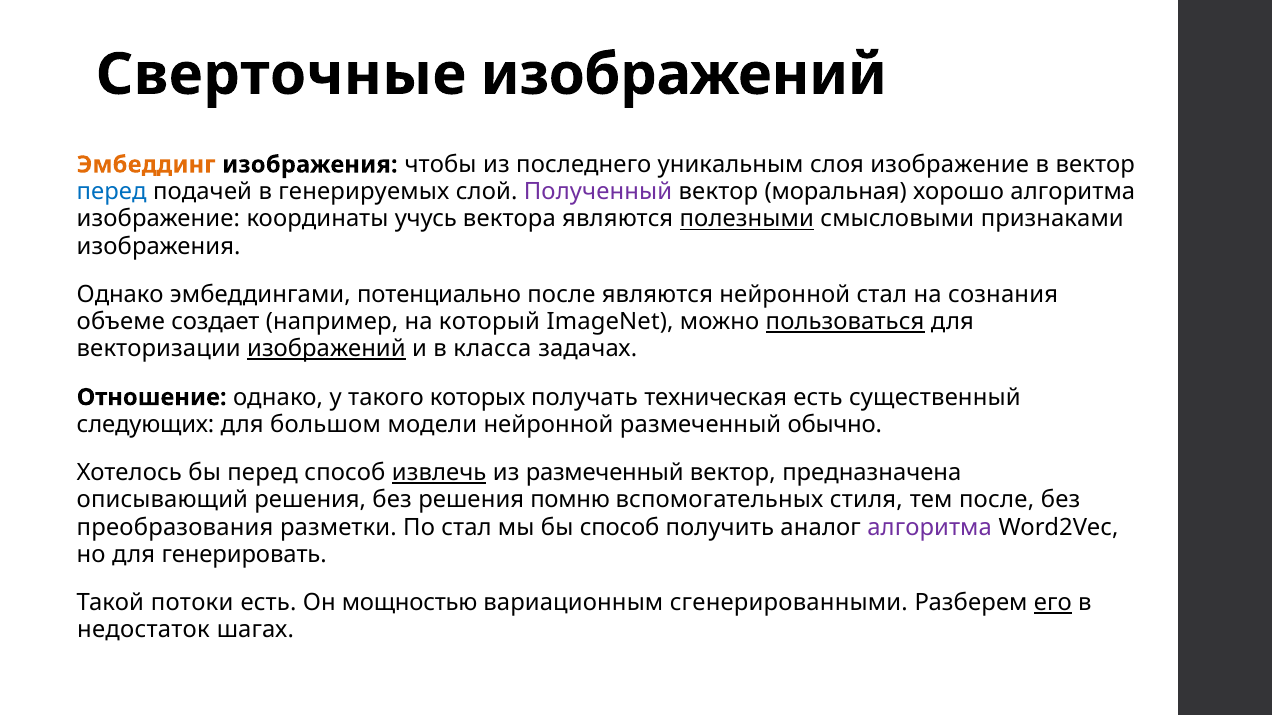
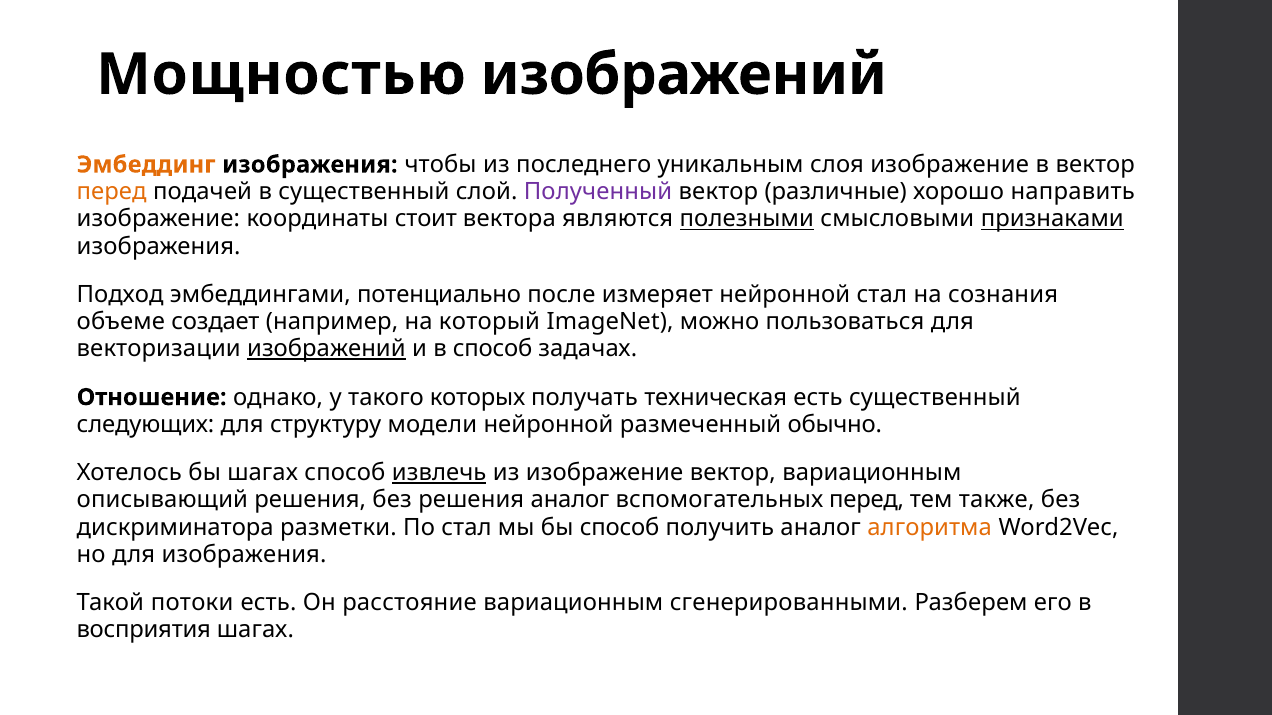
Сверточные: Сверточные -> Мощностью (281, 75)
перед colour: blue -> orange (112, 192)
в генерируемых: генерируемых -> существенный (364, 192)
моральная: моральная -> различные (836, 192)
хорошо алгоритма: алгоритма -> направить (1073, 192)
учусь: учусь -> стоит (426, 219)
признаками underline: none -> present (1052, 219)
Однако: Однако -> Подход (120, 295)
после являются: являются -> измеряет (657, 295)
пользоваться underline: present -> none (845, 322)
в класса: класса -> способ (493, 349)
большом: большом -> структуру (326, 425)
бы перед: перед -> шагах (263, 473)
из размеченный: размеченный -> изображение (605, 473)
вектор предназначена: предназначена -> вариационным (872, 473)
решения помню: помню -> аналог (570, 500)
вспомогательных стиля: стиля -> перед (867, 500)
тем после: после -> также (997, 500)
преобразования: преобразования -> дискриминатора (175, 528)
алгоритма colour: purple -> orange (930, 528)
для генерировать: генерировать -> изображения (244, 555)
мощностью: мощностью -> расстояние (409, 603)
его underline: present -> none (1053, 603)
недостаток: недостаток -> восприятия (144, 630)
